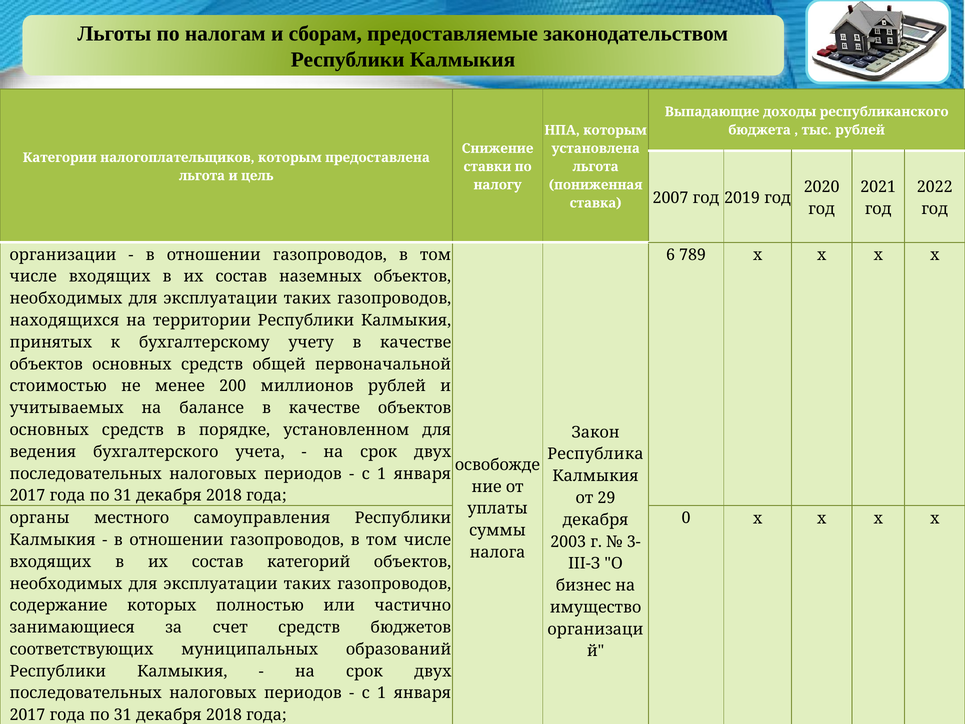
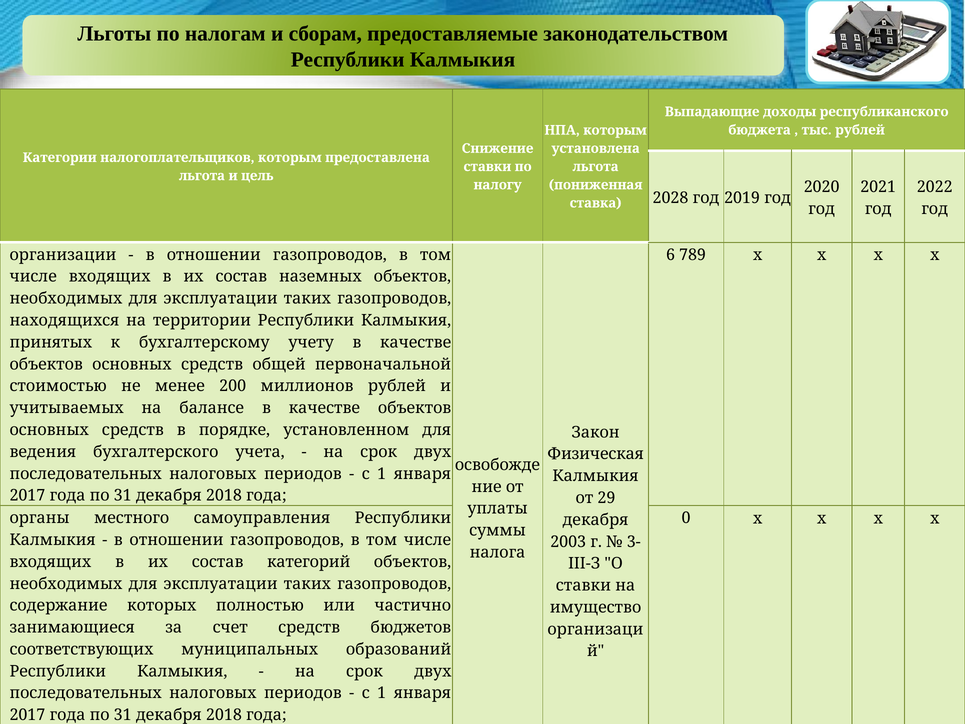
2007: 2007 -> 2028 (671, 198)
Республика: Республика -> Физическая (596, 454)
бизнес: бизнес -> ставки (583, 585)
